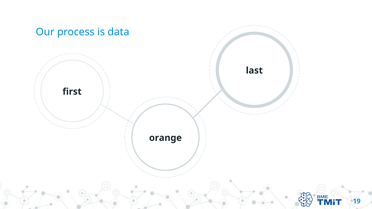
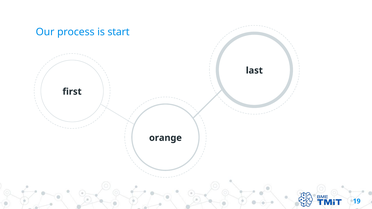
data: data -> start (119, 32)
